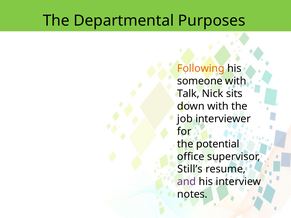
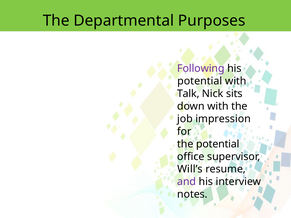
Following colour: orange -> purple (201, 69)
someone: someone -> potential (200, 81)
interviewer: interviewer -> impression (223, 119)
Still’s: Still’s -> Will’s (190, 169)
